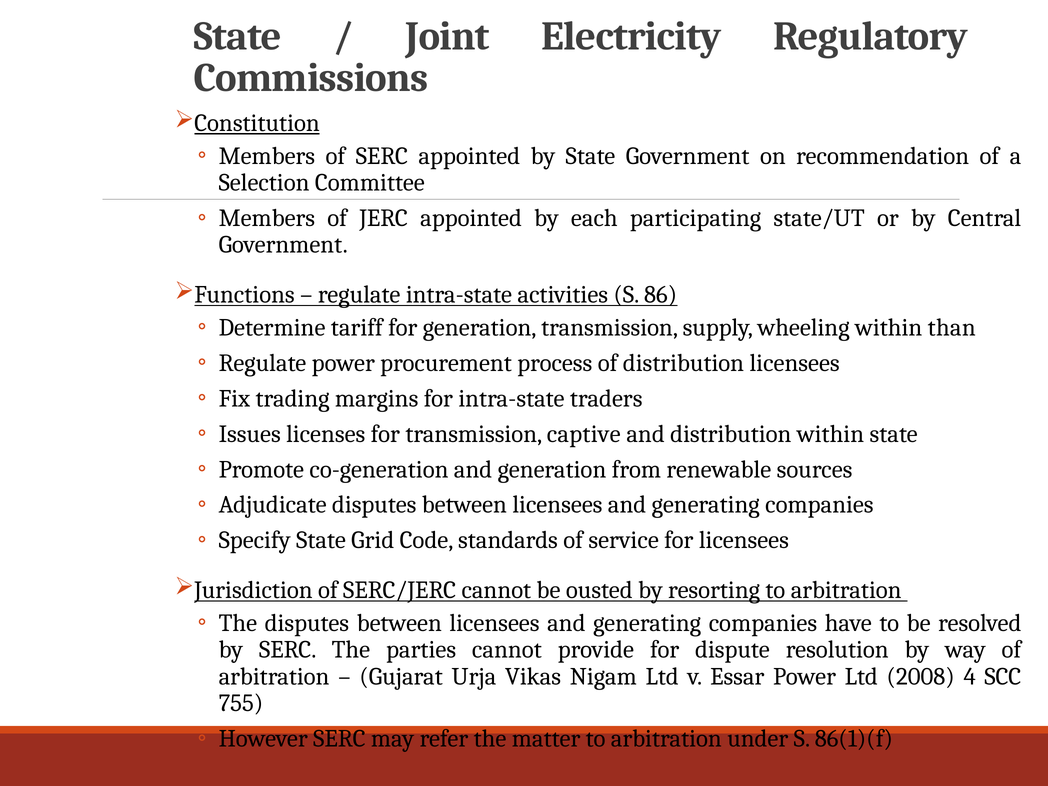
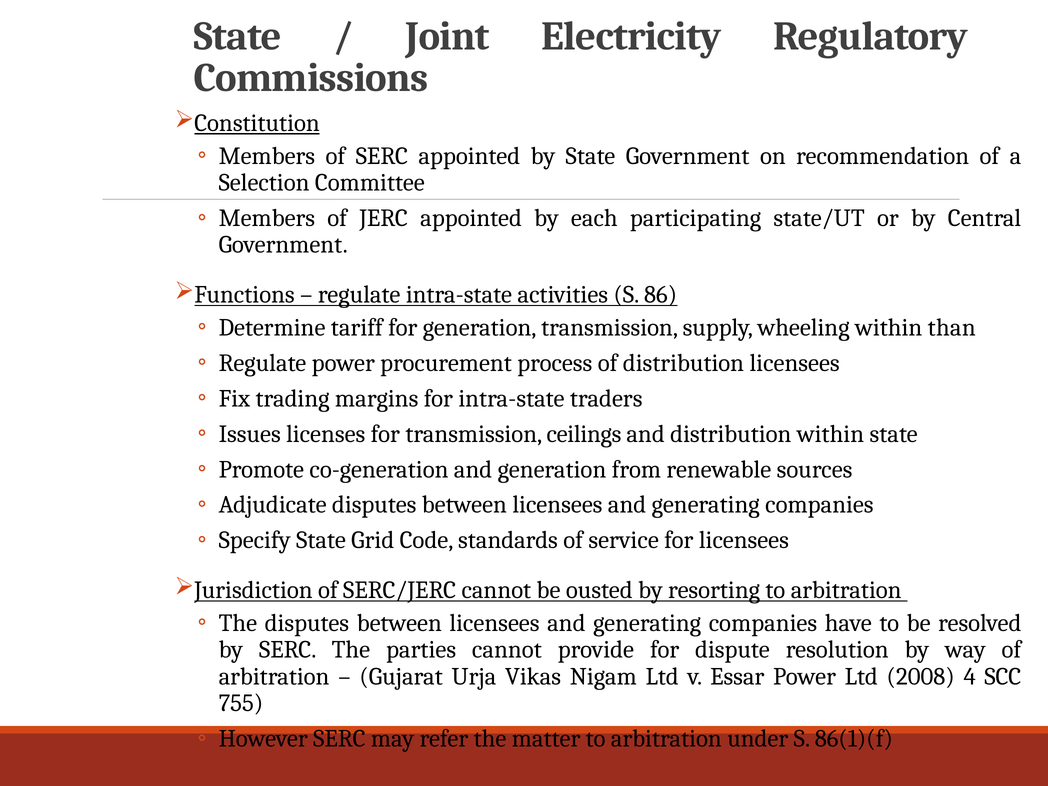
captive: captive -> ceilings (584, 434)
